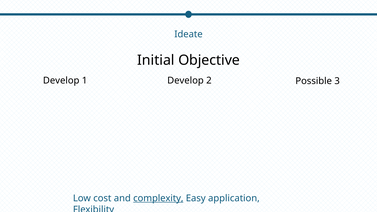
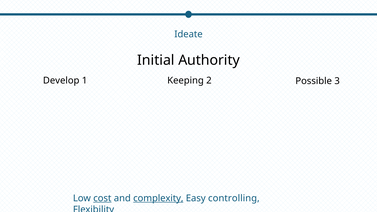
Objective: Objective -> Authority (209, 60)
1 Develop: Develop -> Keeping (186, 81)
cost underline: none -> present (102, 198)
application: application -> controlling (234, 198)
